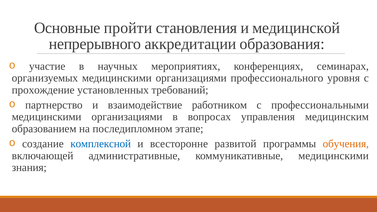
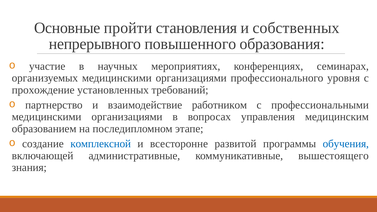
медицинской: медицинской -> собственных (296, 28)
аккредитации: аккредитации -> повышенного (190, 44)
обучения colour: orange -> blue (346, 144)
коммуникативные медицинскими: медицинскими -> вышестоящего (333, 156)
